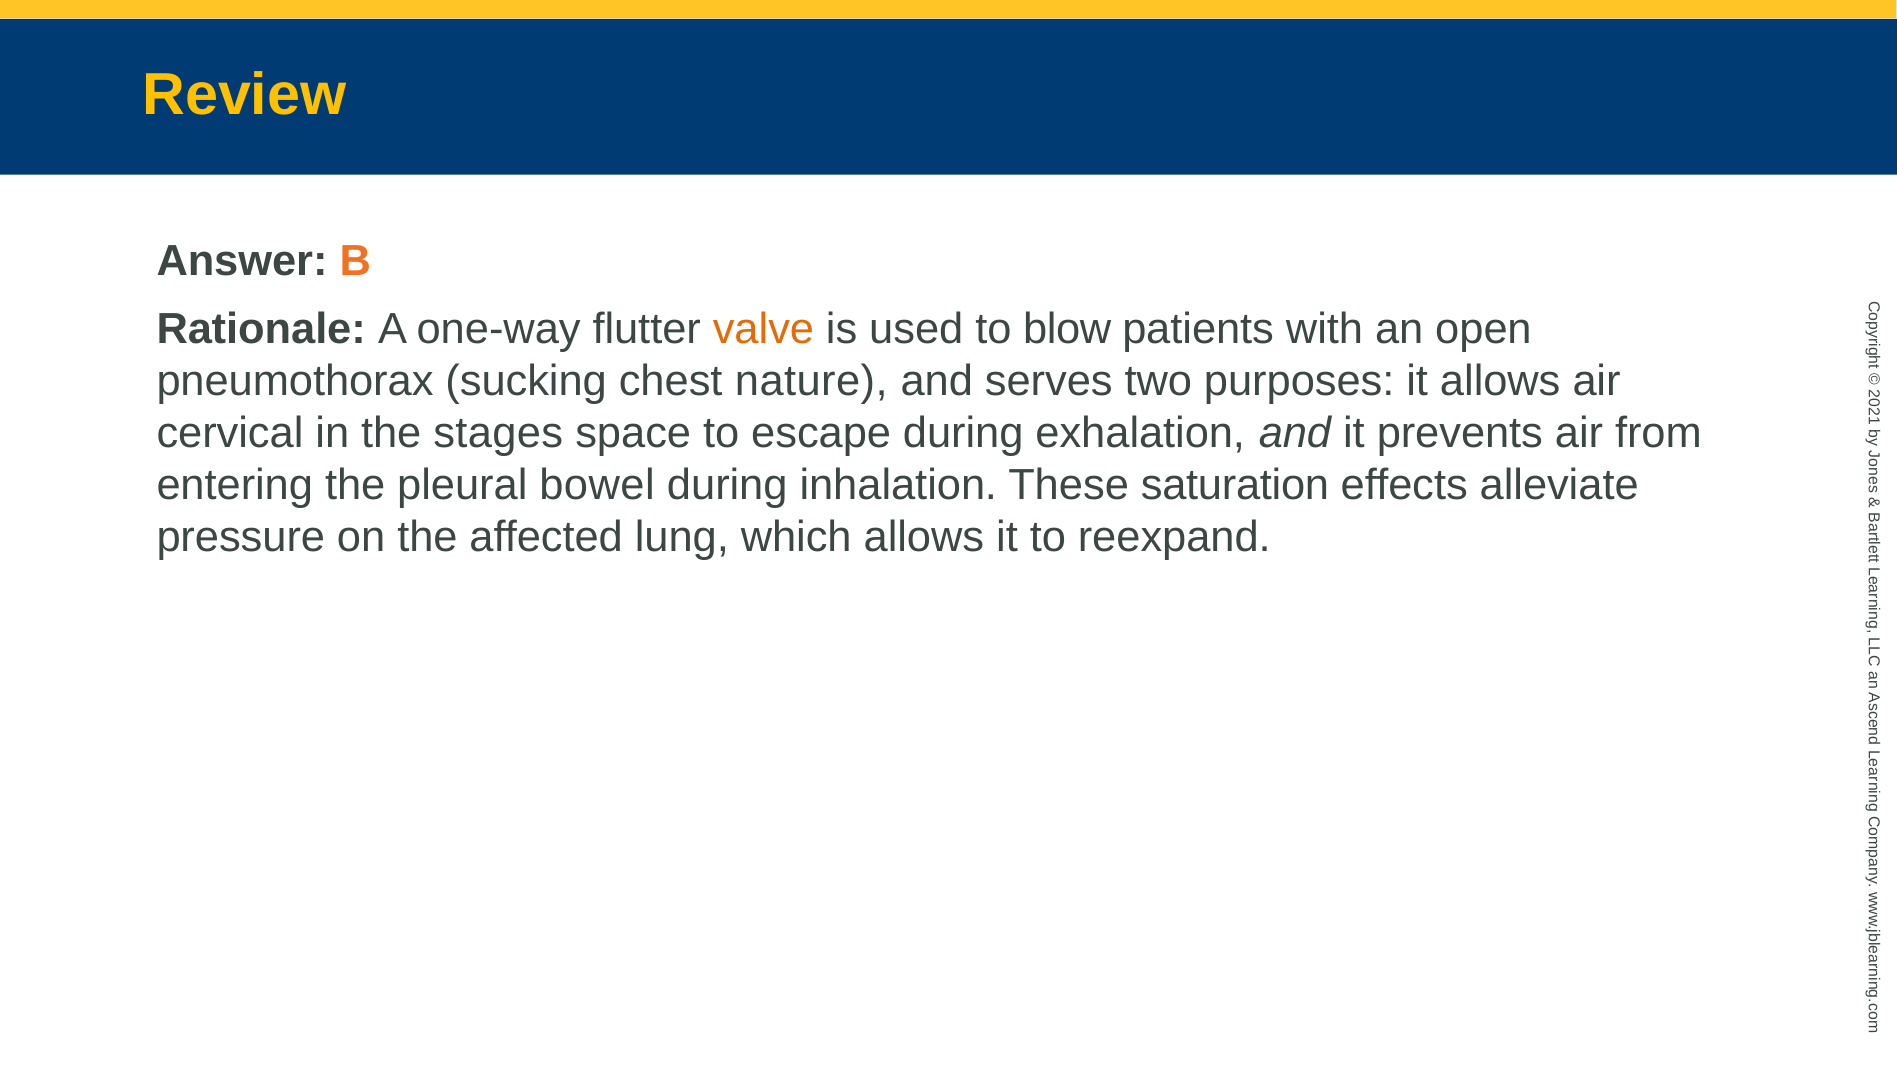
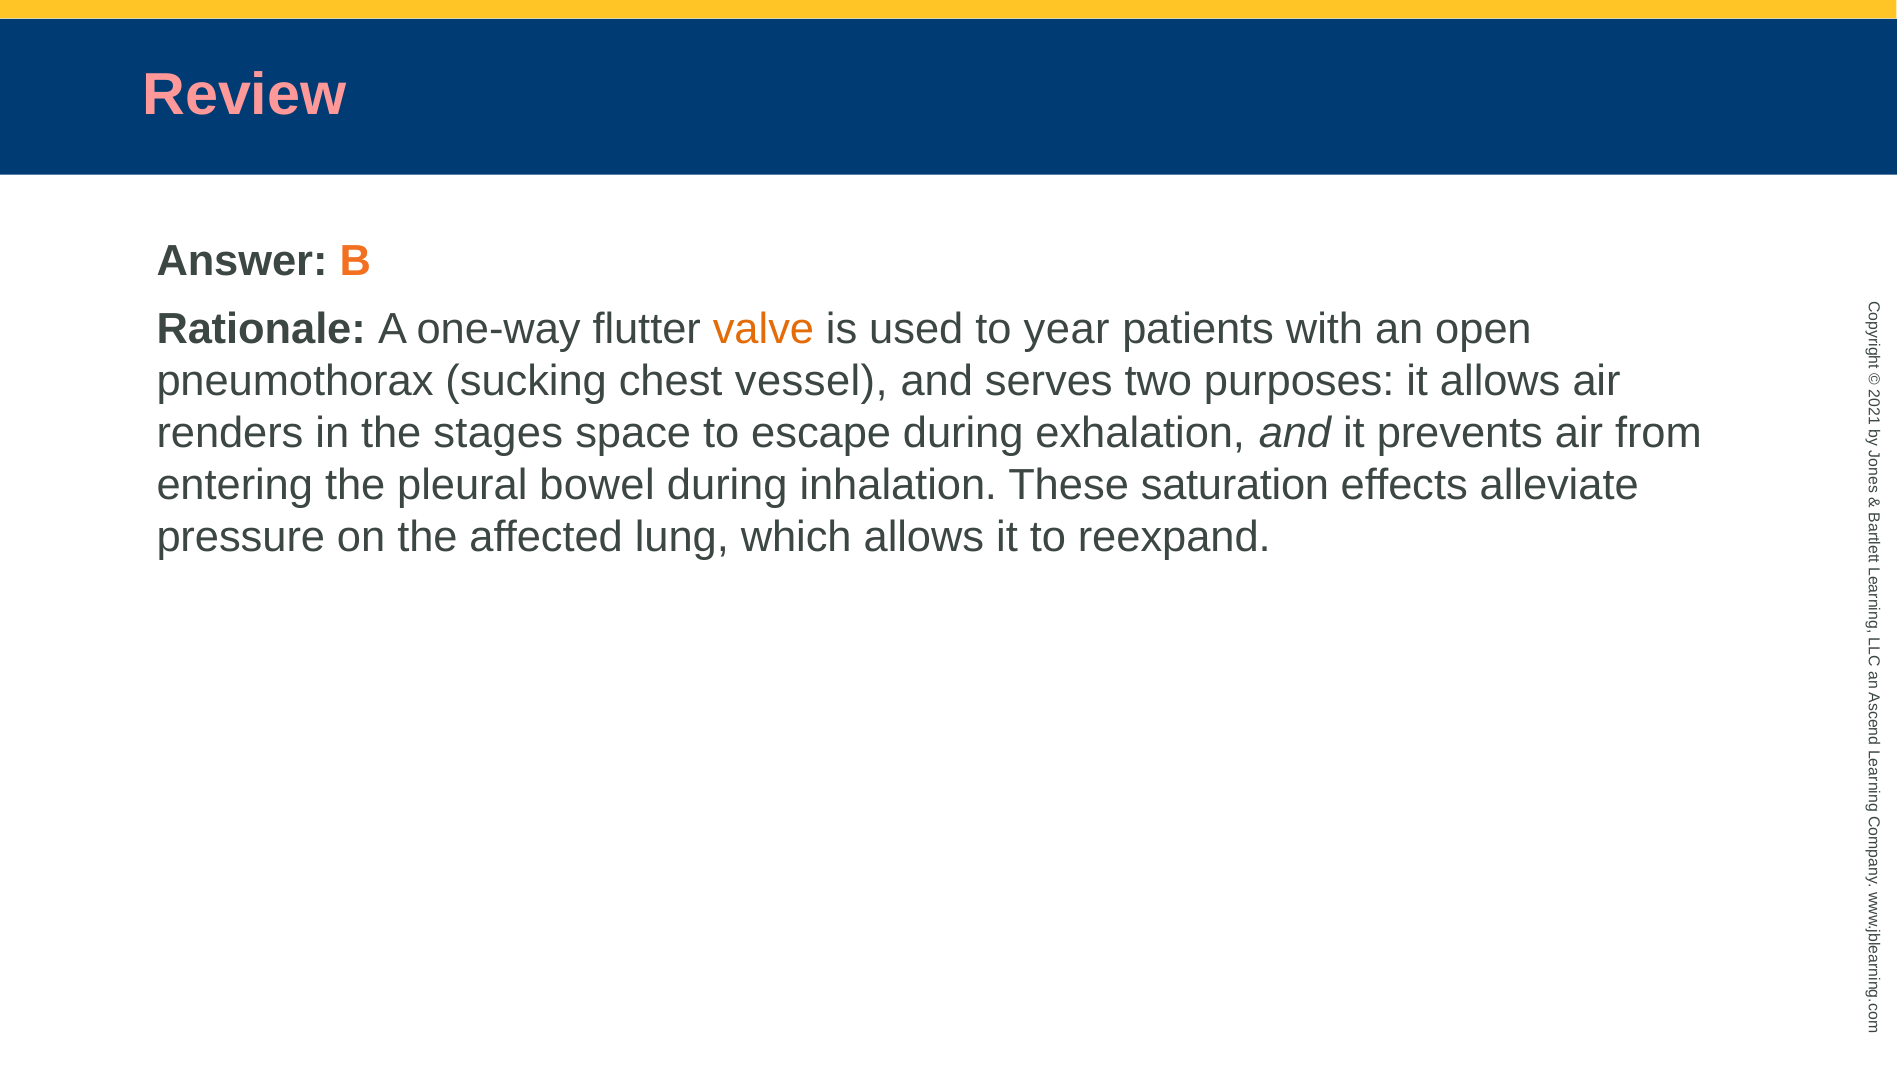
Review colour: yellow -> pink (244, 95)
blow: blow -> year (1067, 329)
nature: nature -> vessel (811, 381)
cervical: cervical -> renders (230, 433)
